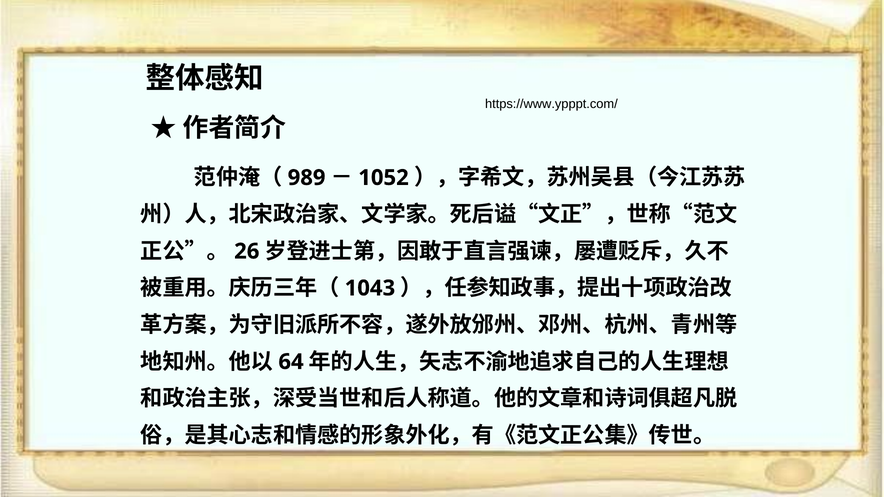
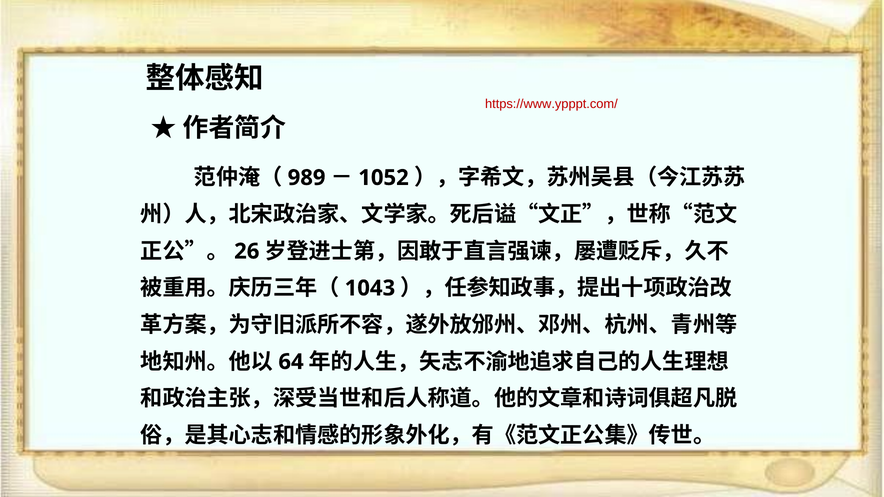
https://www.ypppt.com/ colour: black -> red (551, 104)
